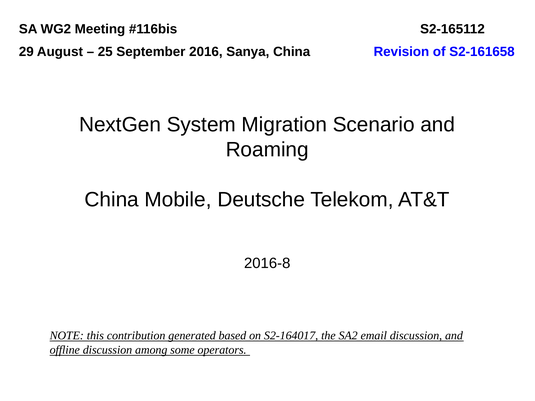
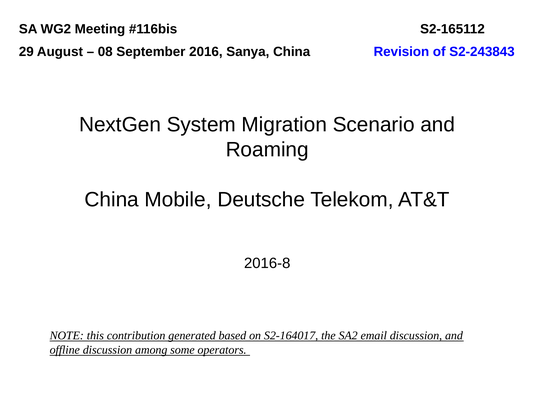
25: 25 -> 08 (105, 52)
S2-161658: S2-161658 -> S2-243843 (482, 52)
